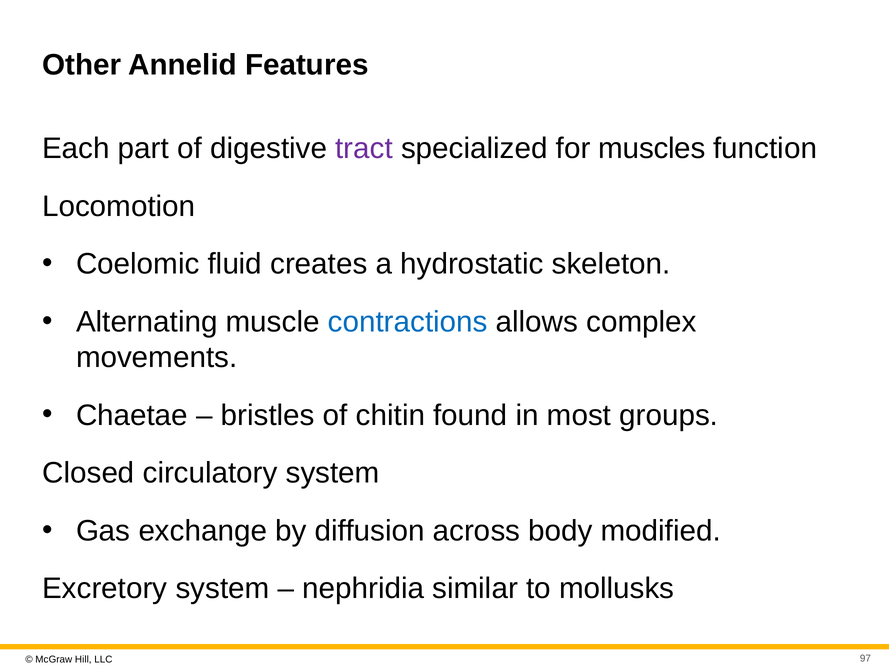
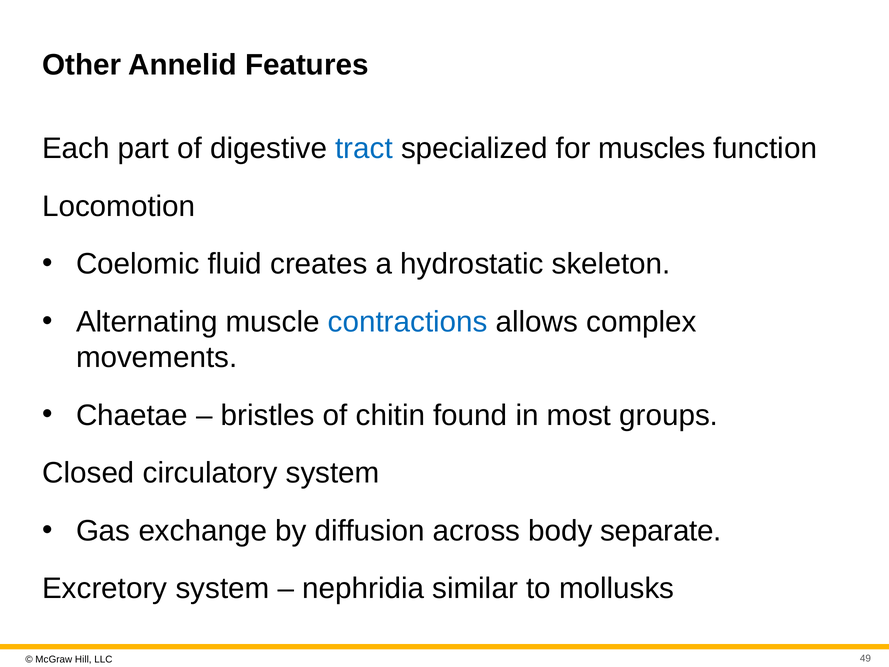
tract colour: purple -> blue (364, 148)
modified: modified -> separate (661, 531)
97: 97 -> 49 (865, 658)
